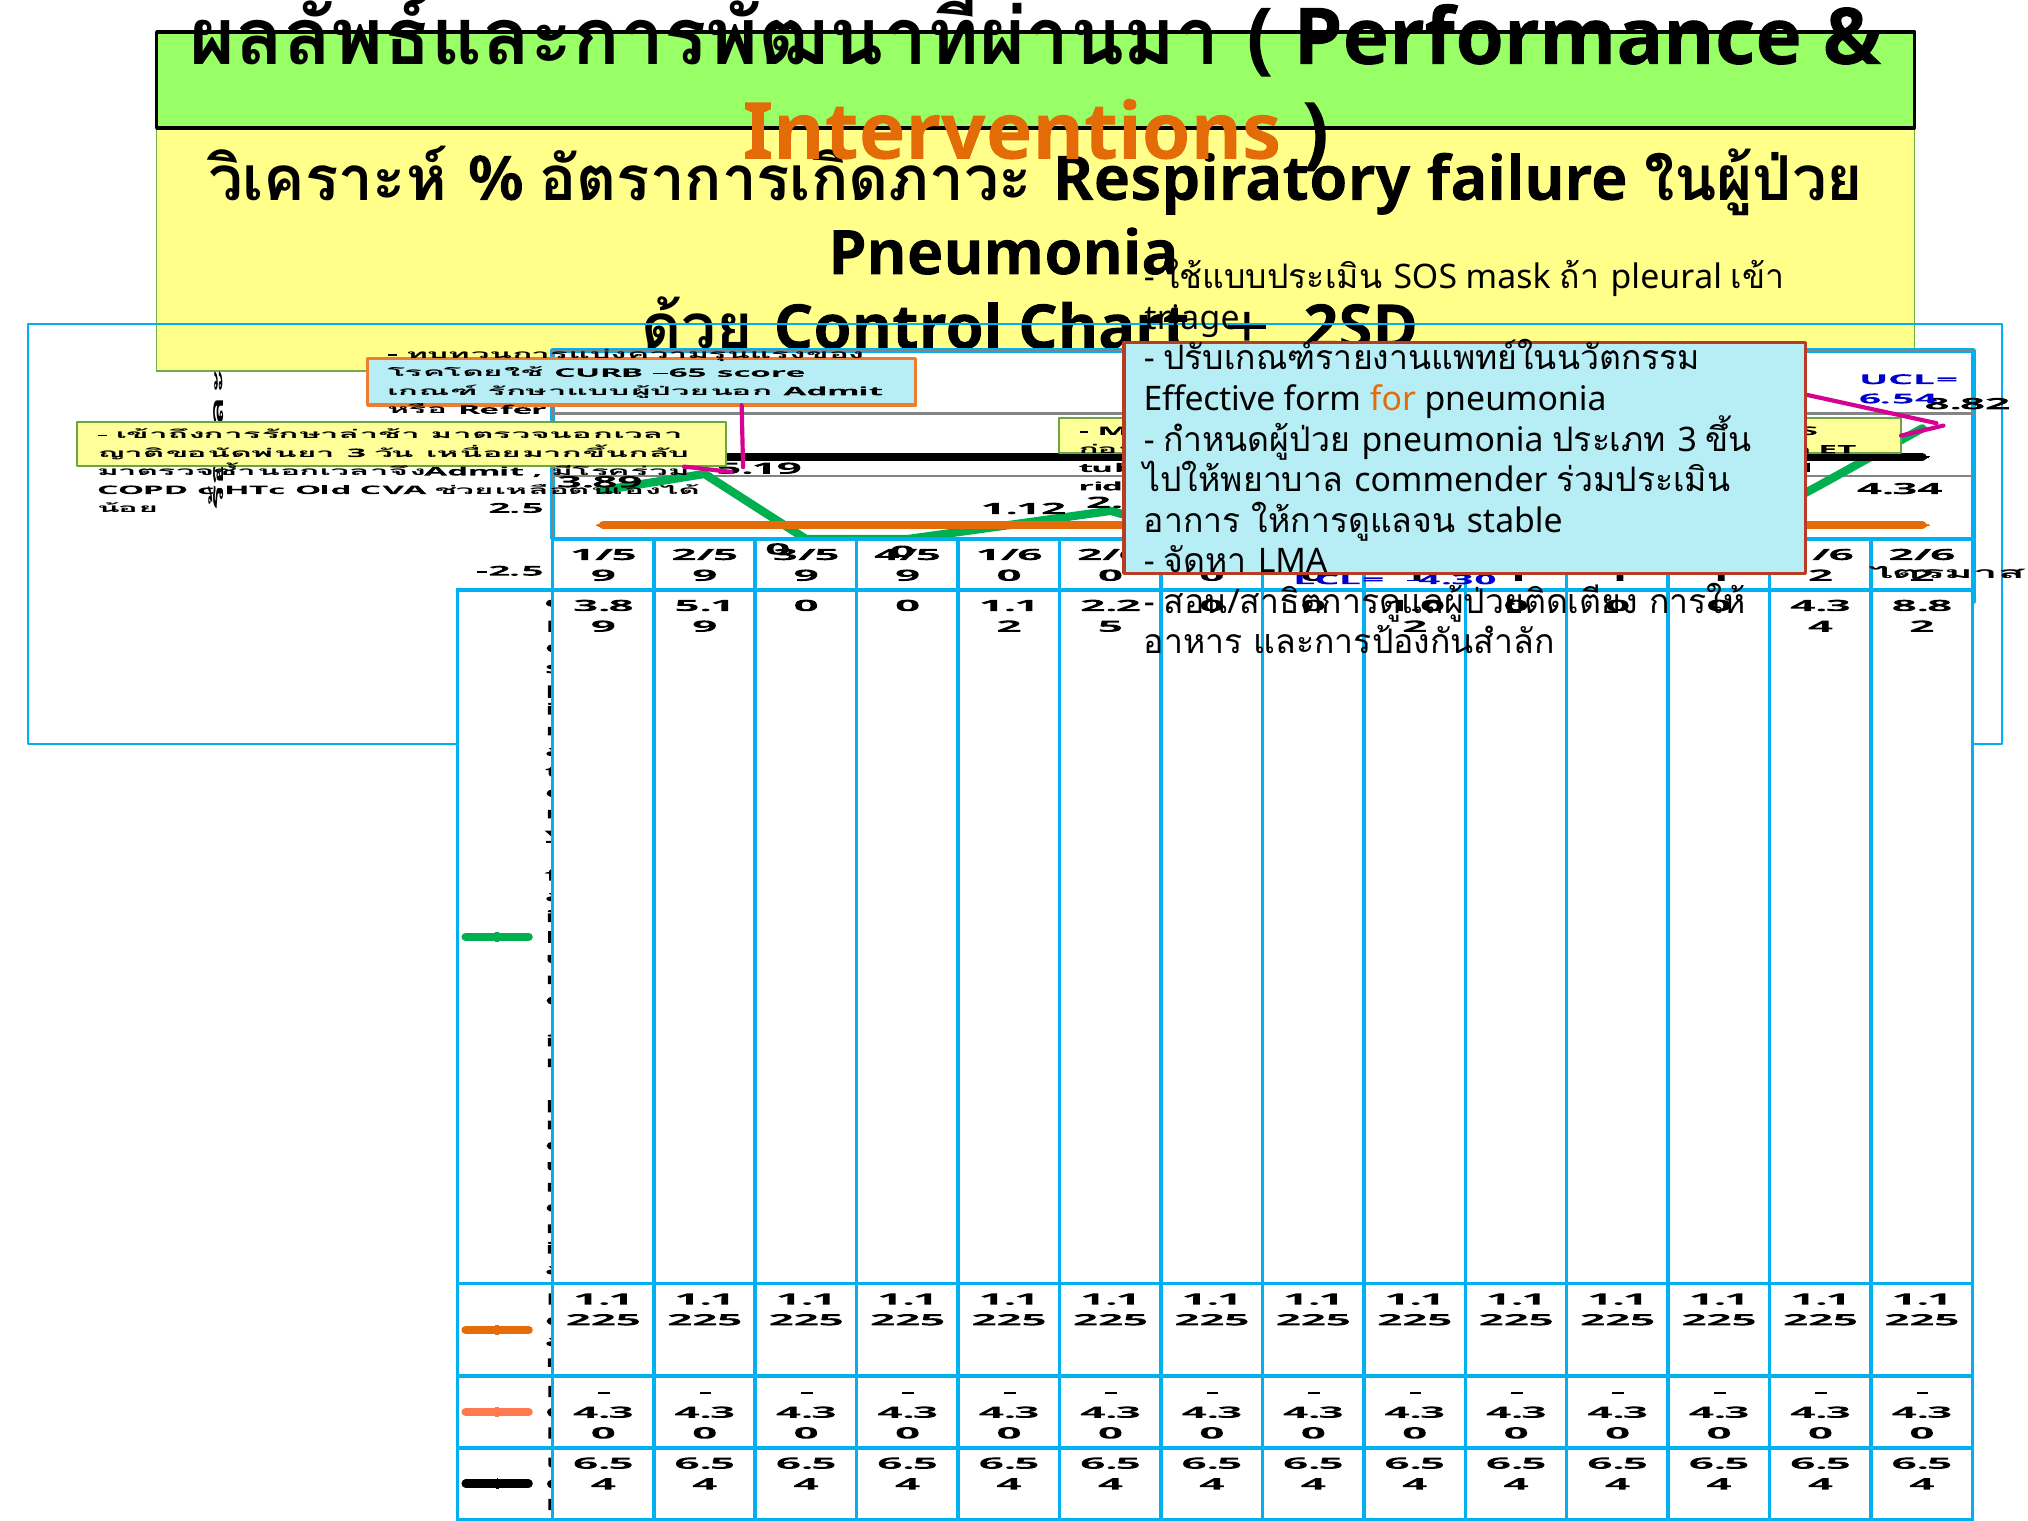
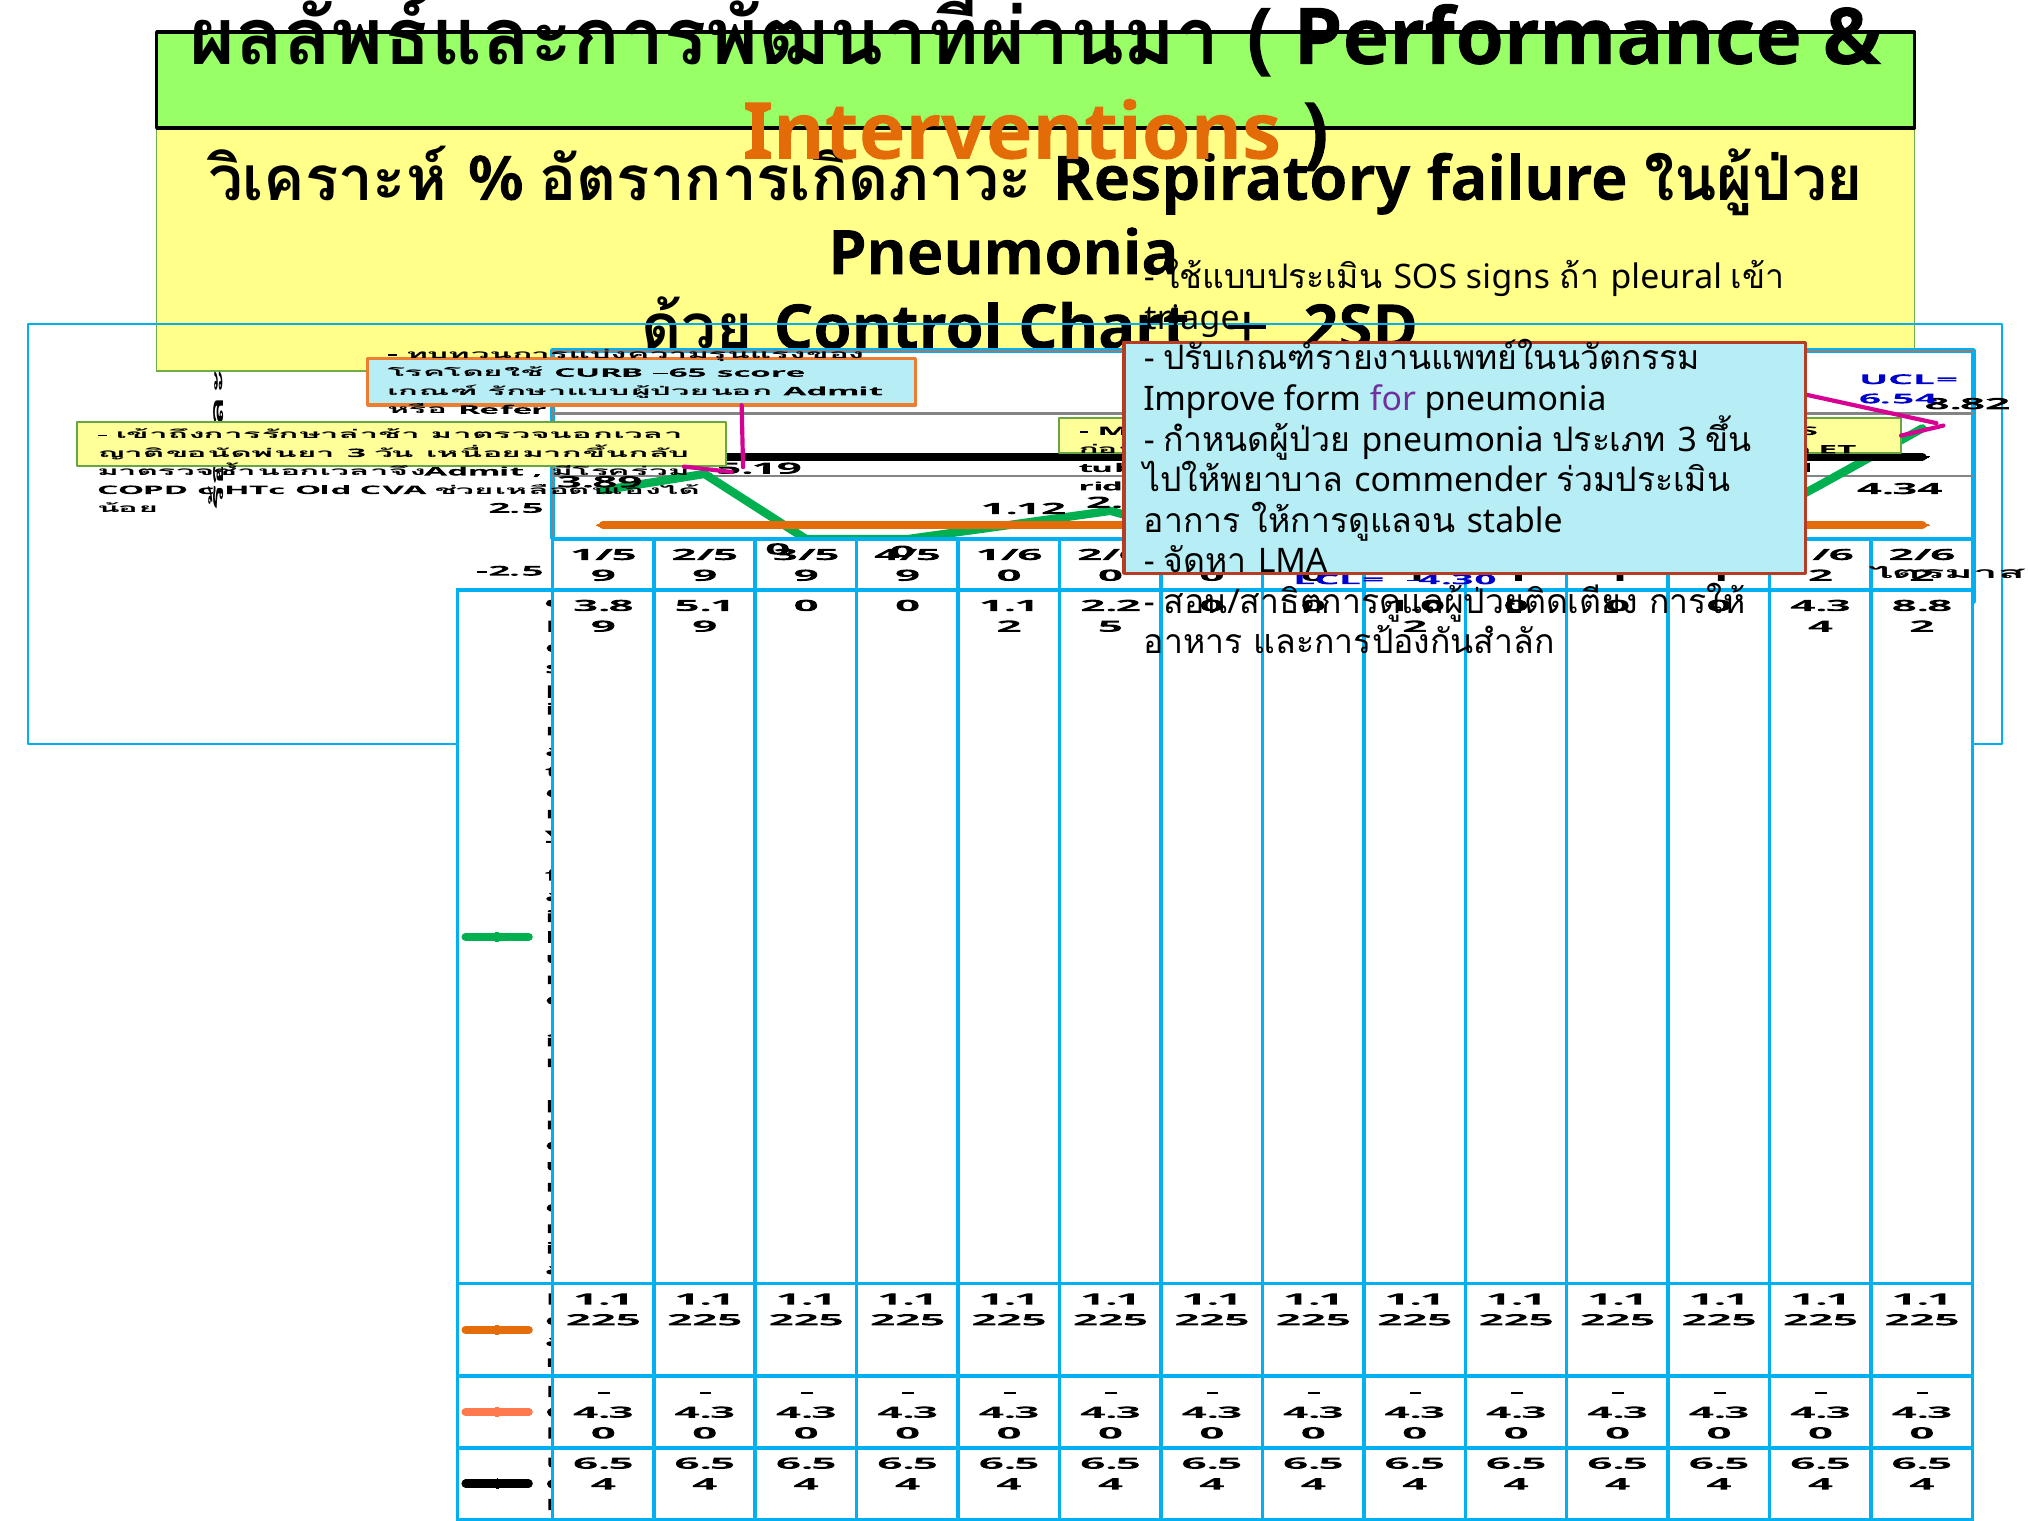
mask: mask -> signs (1508, 278)
Effective: Effective -> Improve (1209, 399)
for colour: orange -> purple (1393, 399)
